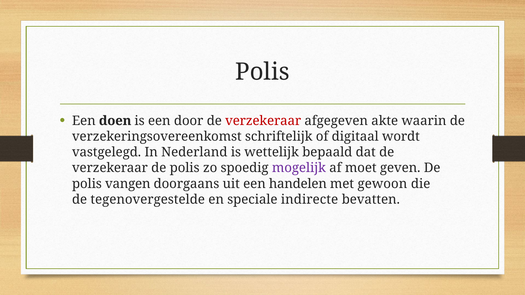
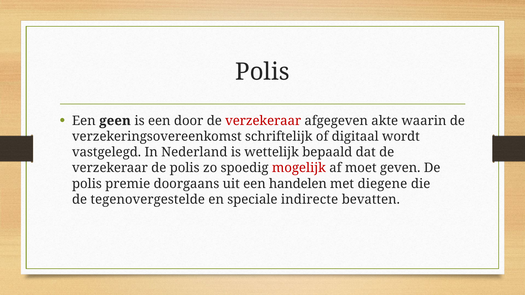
doen: doen -> geen (115, 121)
mogelijk colour: purple -> red (299, 168)
vangen: vangen -> premie (128, 184)
gewoon: gewoon -> diegene (382, 184)
